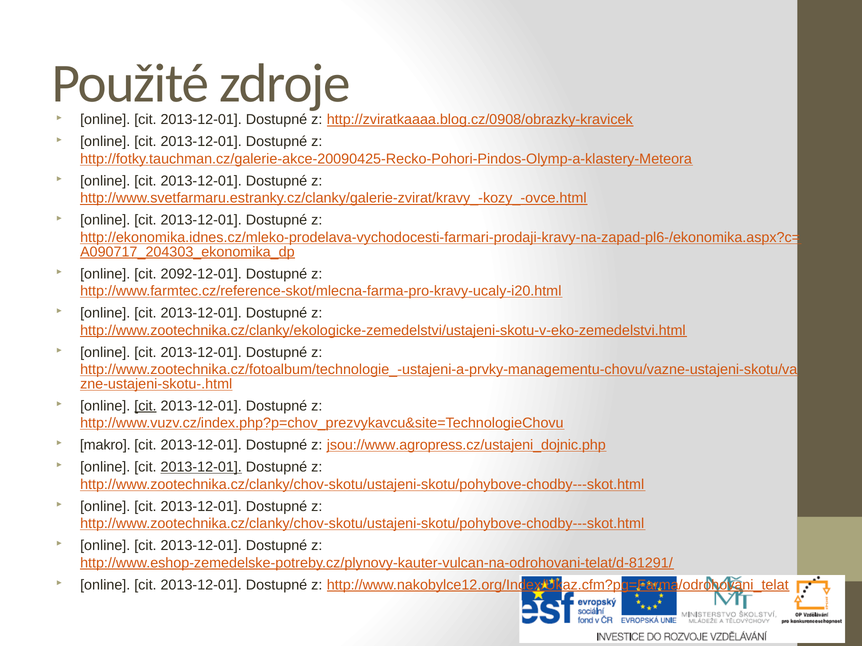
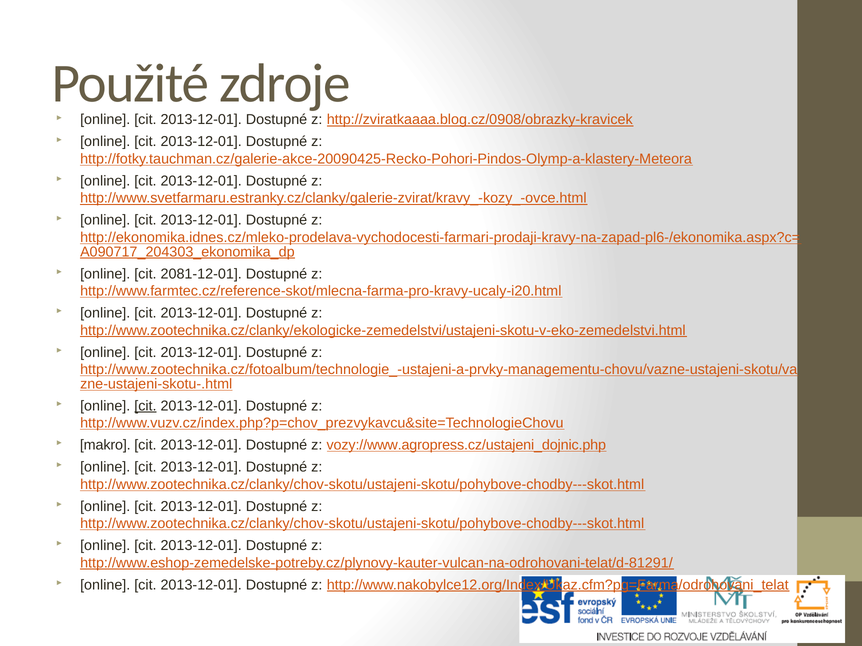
2092-12-01: 2092-12-01 -> 2081-12-01 (201, 274)
jsou://www.agropress.cz/ustajeni_dojnic.php: jsou://www.agropress.cz/ustajeni_dojnic.php -> vozy://www.agropress.cz/ustajeni_dojnic.php (466, 445)
2013-12-01 underline: present -> none (201, 467)
